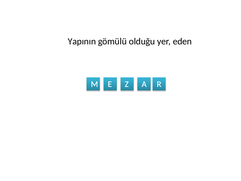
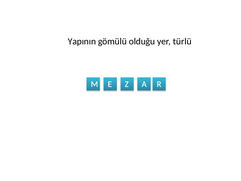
eden: eden -> türlü (182, 41)
